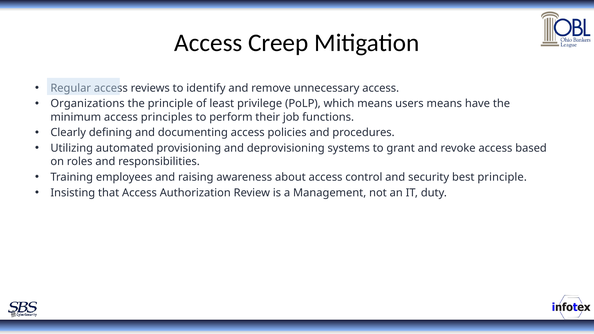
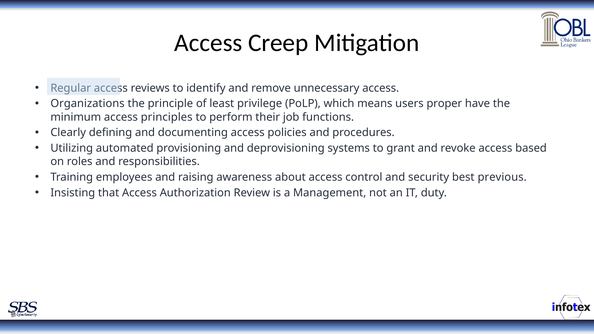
users means: means -> proper (444, 104)
best principle: principle -> previous (502, 177)
